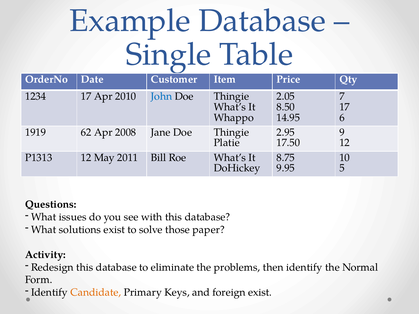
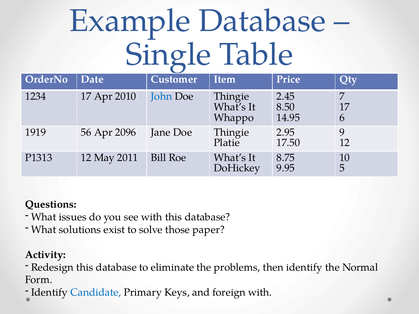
2.05: 2.05 -> 2.45 (286, 97)
62: 62 -> 56 (86, 132)
2008: 2008 -> 2096 (126, 132)
Candidate colour: orange -> blue (96, 293)
foreign exist: exist -> with (260, 293)
